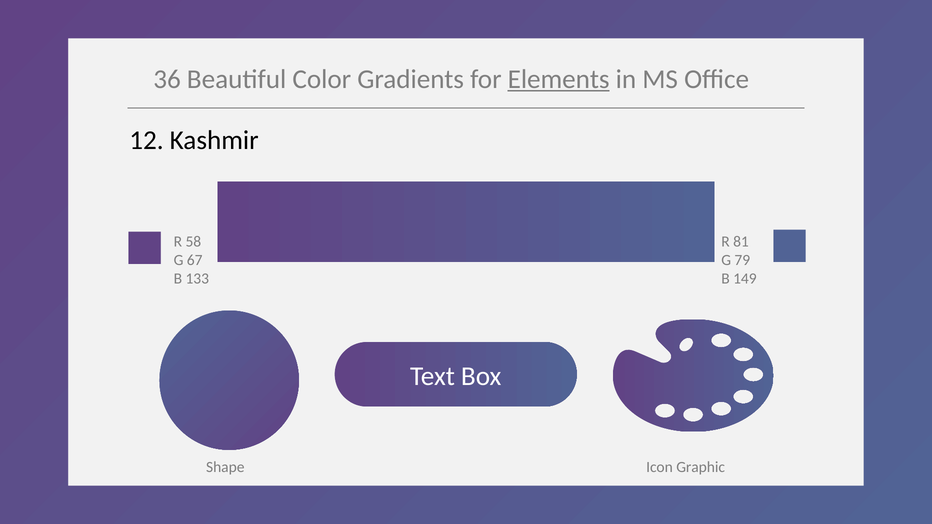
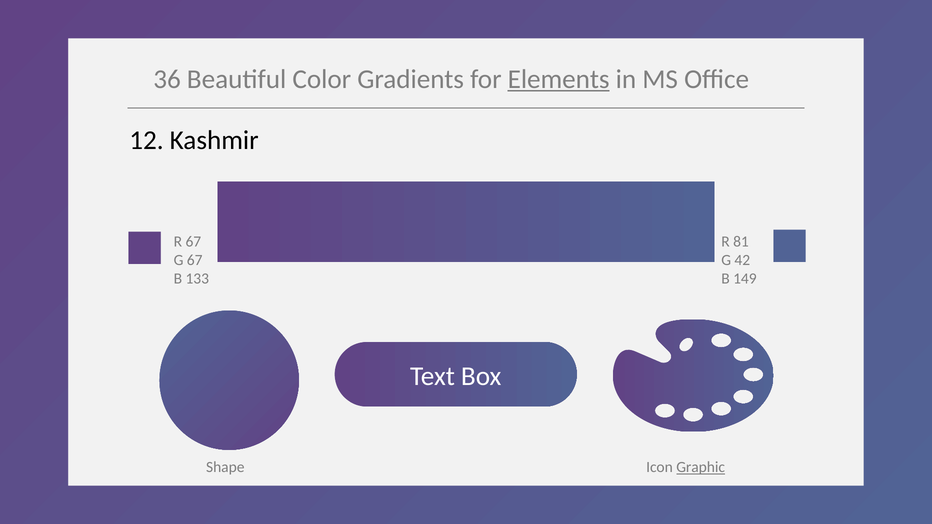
R 58: 58 -> 67 (193, 242)
79: 79 -> 42 (742, 260)
Graphic underline: none -> present (701, 468)
